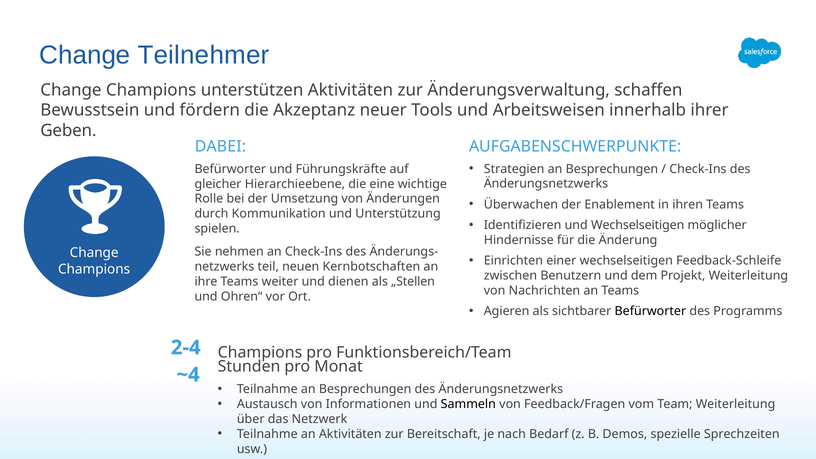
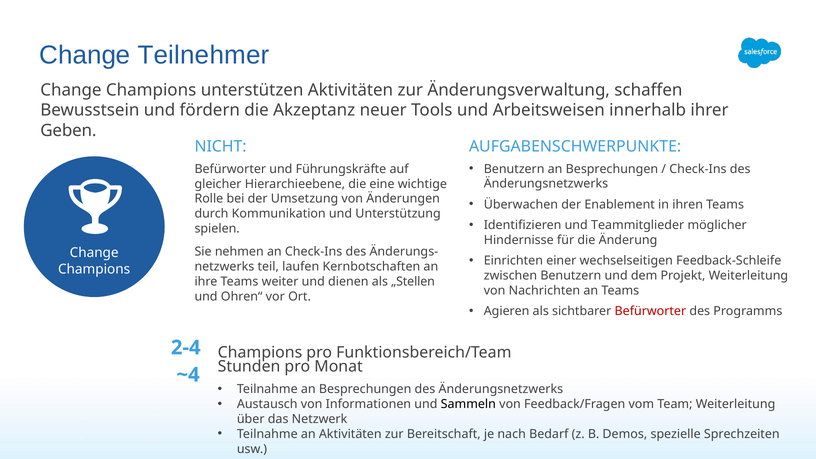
DABEI: DABEI -> NICHT (221, 147)
Strategien: Strategien -> Benutzern (514, 169)
und Wechselseitigen: Wechselseitigen -> Teammitglieder (638, 225)
neuen: neuen -> laufen (301, 267)
Befürworter colour: black -> red (650, 311)
